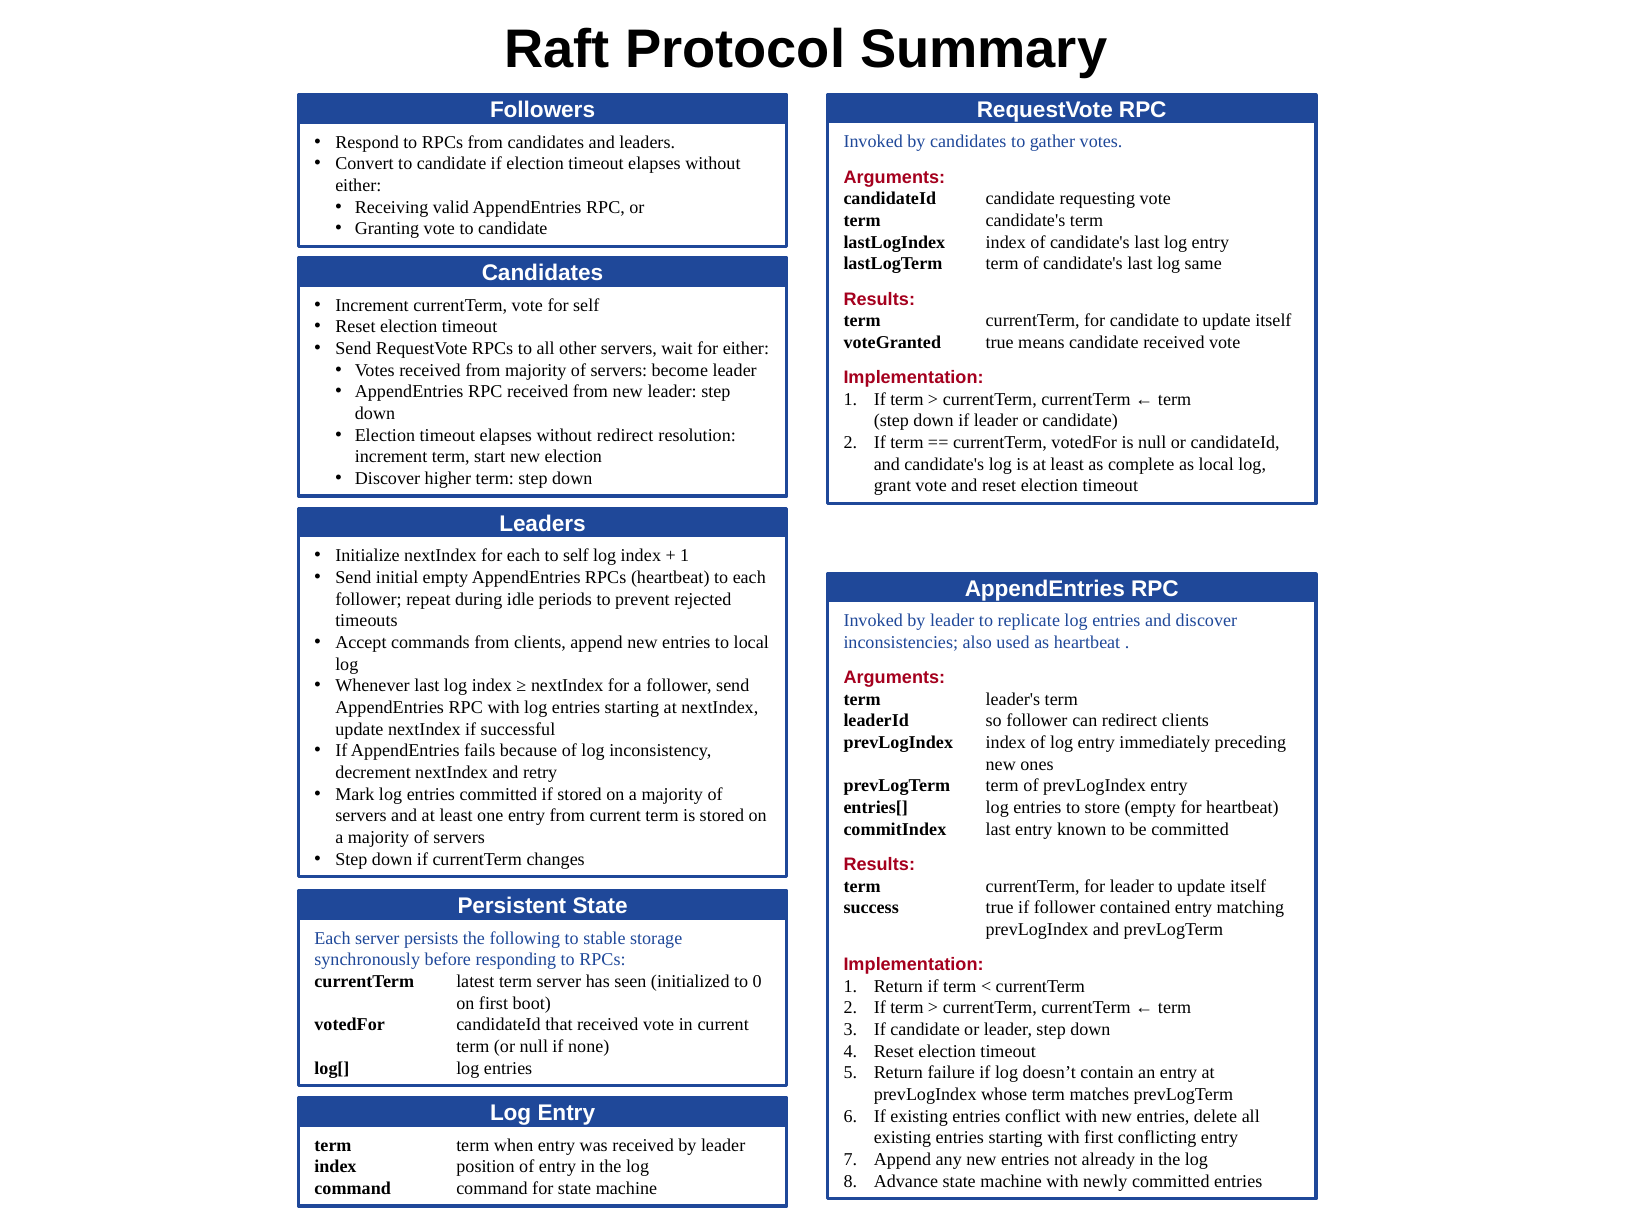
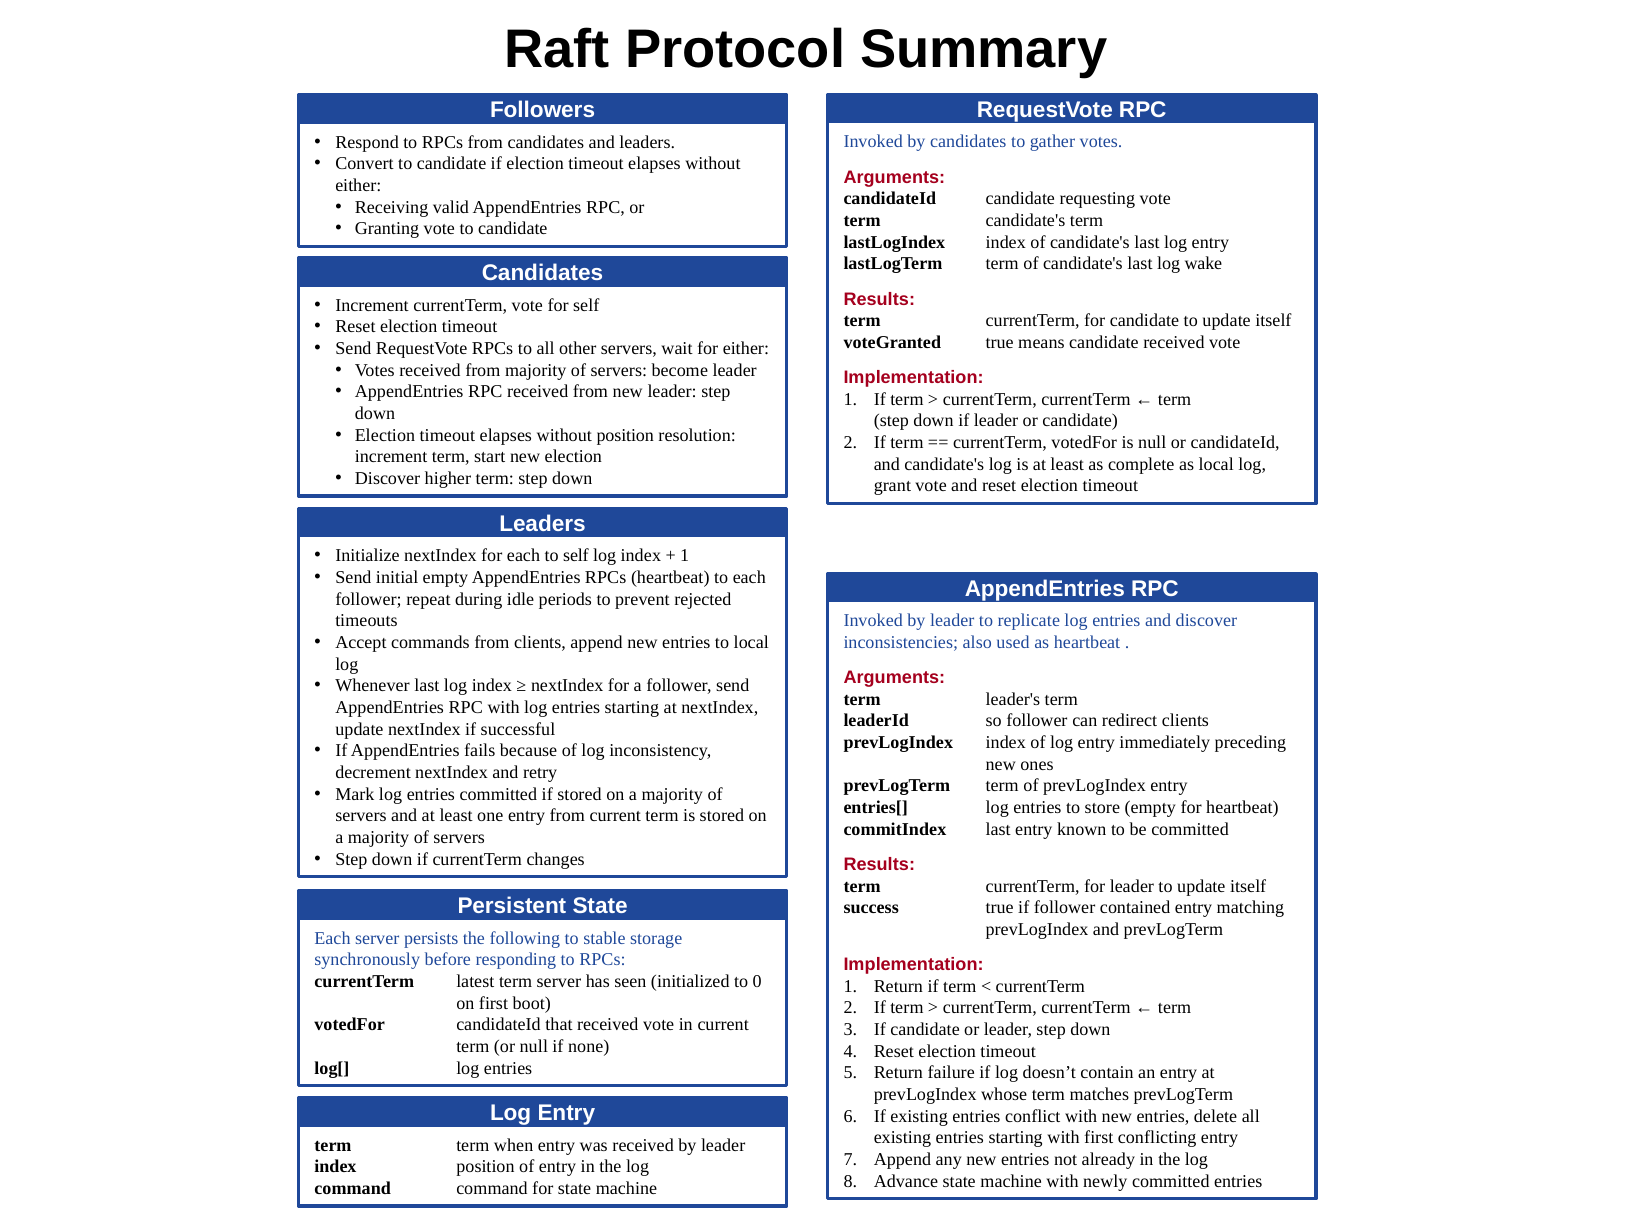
same: same -> wake (1203, 264)
without redirect: redirect -> position (625, 435)
